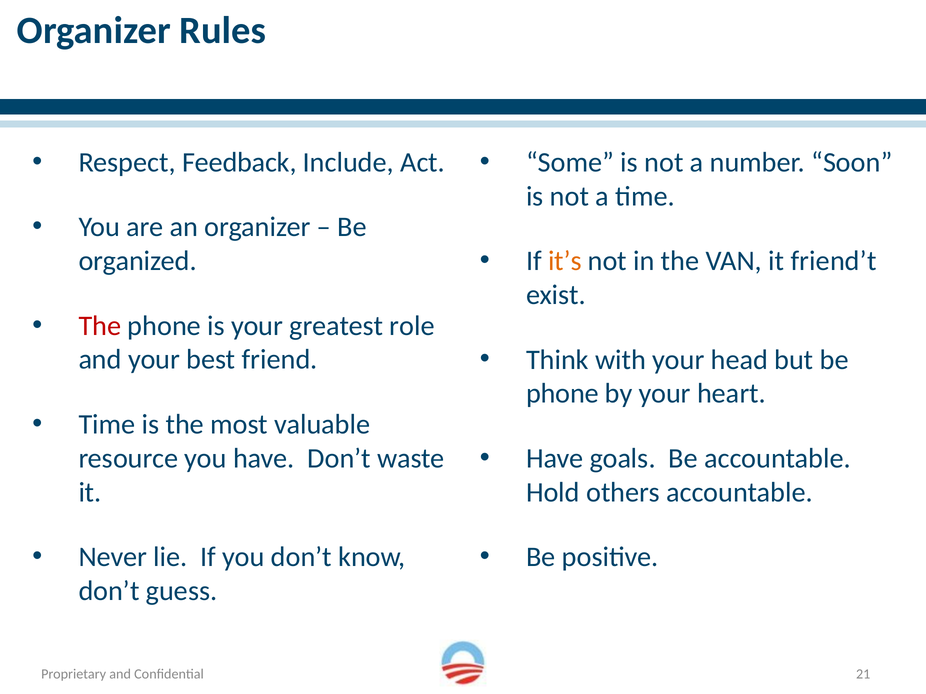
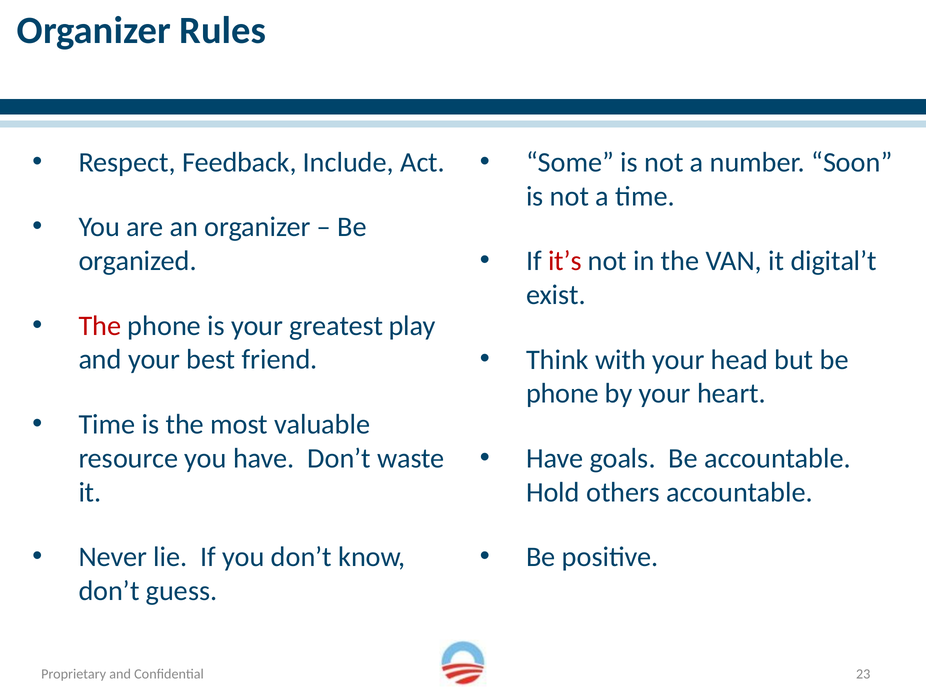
it’s colour: orange -> red (565, 261)
friend’t: friend’t -> digital’t (834, 261)
role: role -> play (412, 326)
21: 21 -> 23 (863, 674)
